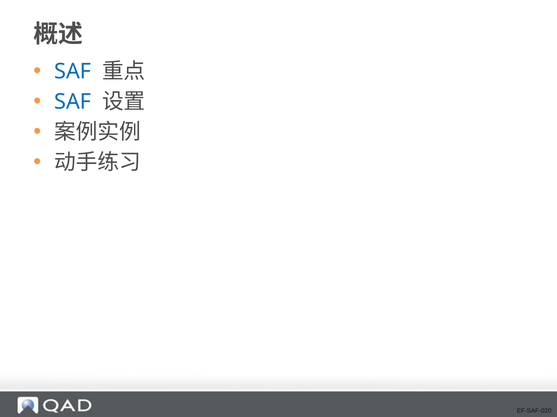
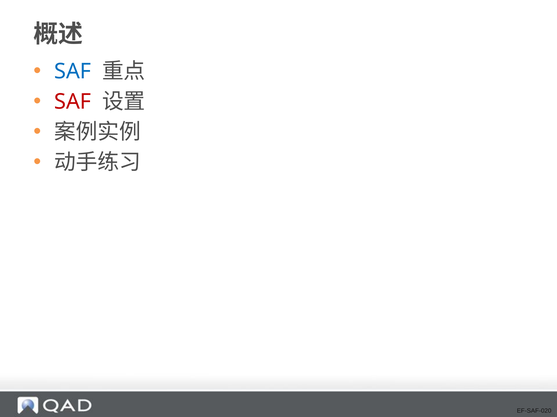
SAF colour: blue -> red (73, 102)
